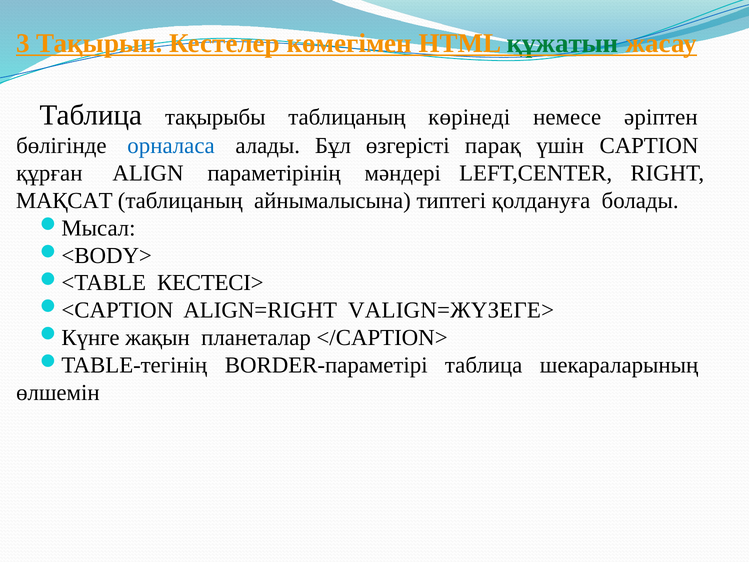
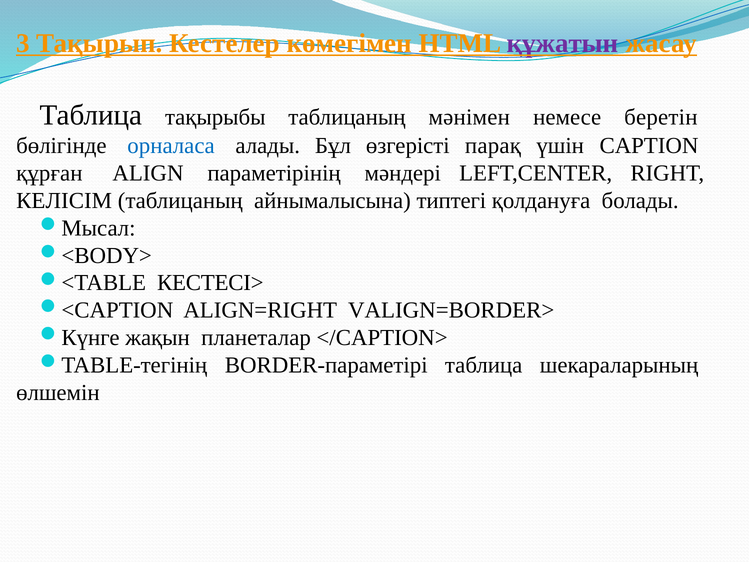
құжатын colour: green -> purple (563, 43)
көрінеді: көрінеді -> мәнімен (469, 117)
әріптен: әріптен -> беретін (661, 117)
МАҚСАТ: МАҚСАТ -> КЕЛІСІМ (64, 201)
VALIGN=ЖҮЗЕГЕ>: VALIGN=ЖҮЗЕГЕ> -> VALIGN=BORDER> (451, 310)
